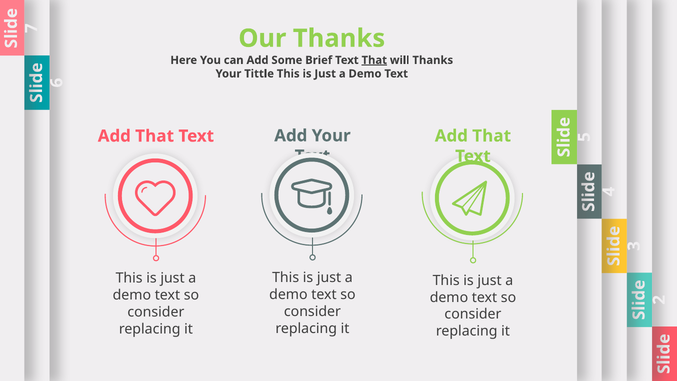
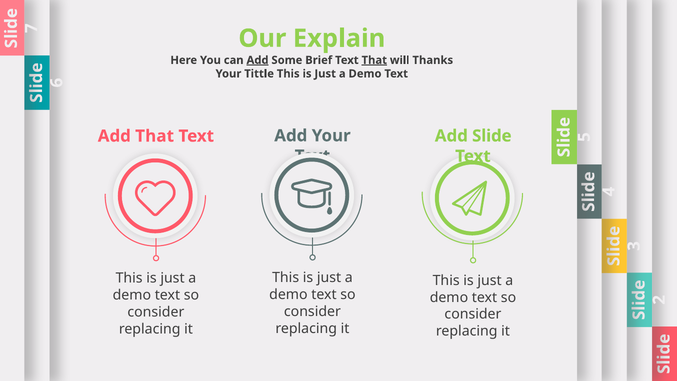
Our Thanks: Thanks -> Explain (339, 38)
Add underline: none -> present (258, 60)
That: That -> Slide (492, 136)
